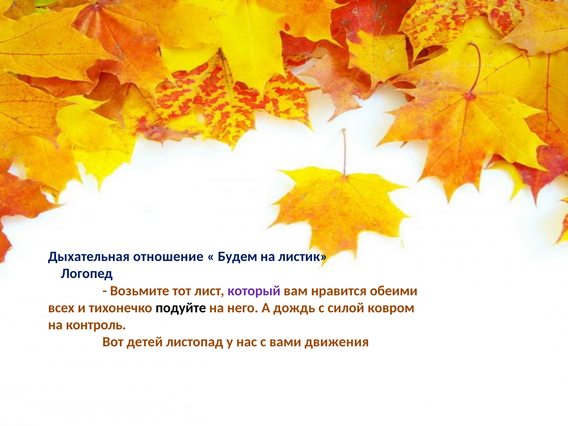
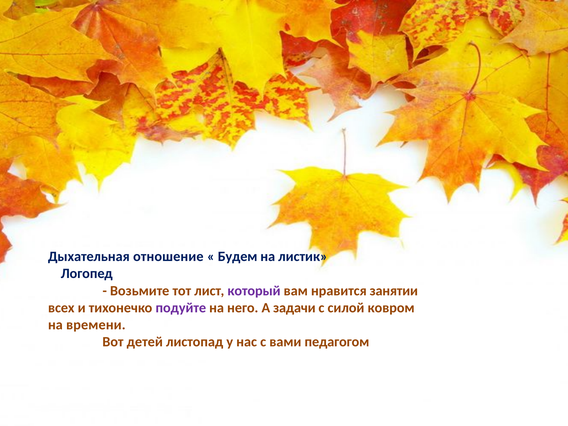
обеими: обеими -> занятии (394, 291)
подуйте colour: black -> purple (181, 308)
дождь: дождь -> задачи (294, 308)
контроль: контроль -> времени (96, 325)
движения: движения -> педагогом (337, 342)
